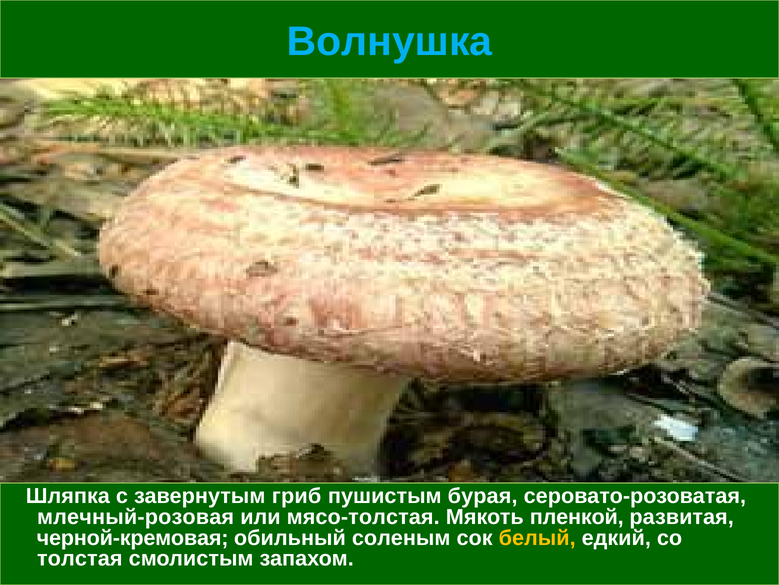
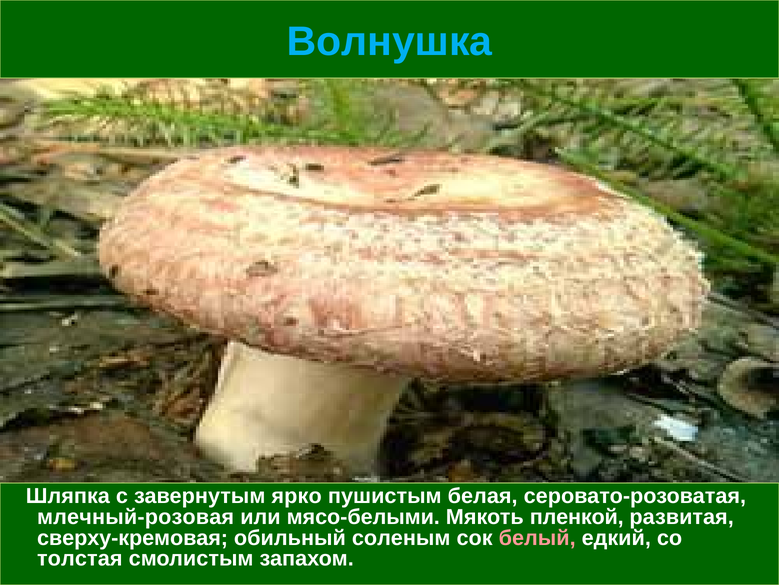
гриб: гриб -> ярко (297, 496)
бурая: бурая -> белая (483, 496)
мясо-толстая: мясо-толстая -> мясо-белыми (363, 516)
черной-кремовая: черной-кремовая -> сверху-кремовая (133, 537)
белый colour: yellow -> pink (537, 537)
